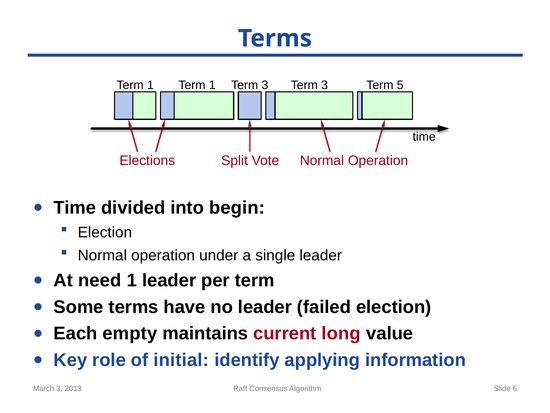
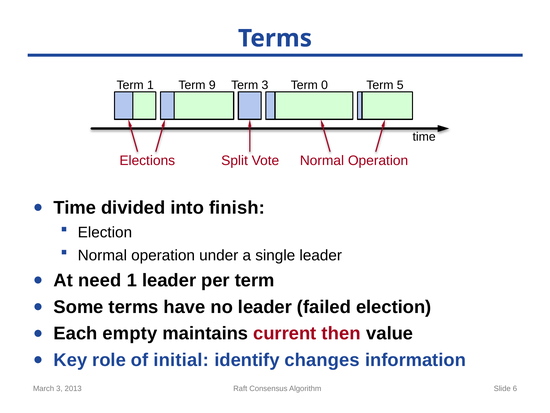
1 Term 1: 1 -> 9 (212, 85)
3 Term 3: 3 -> 0 (325, 85)
begin: begin -> finish (237, 208)
long: long -> then (341, 333)
applying: applying -> changes (322, 360)
